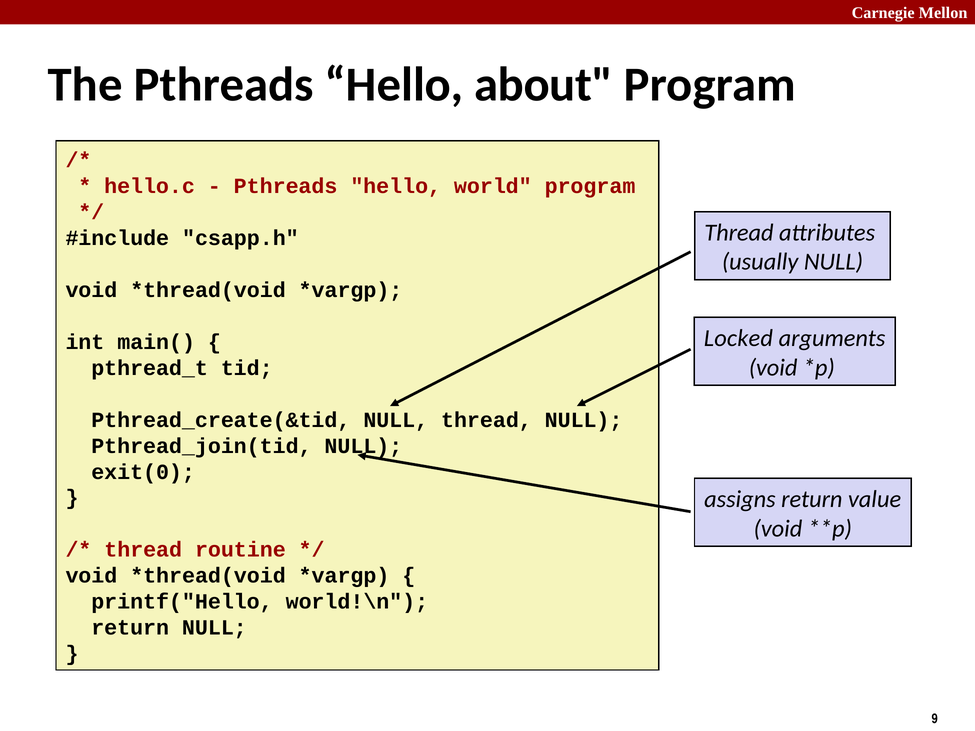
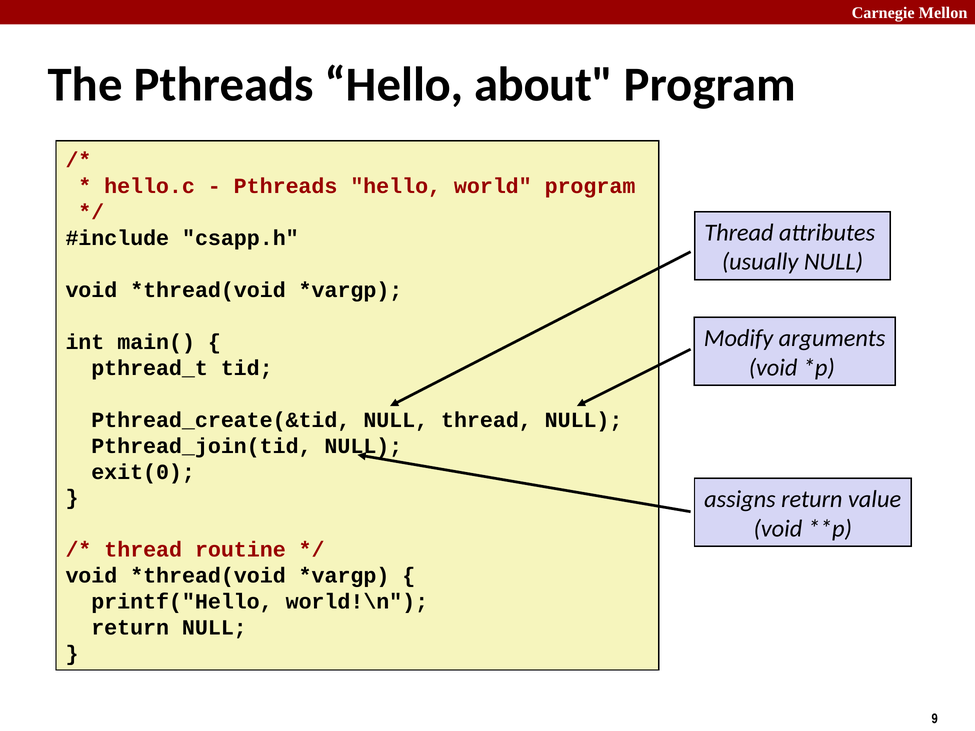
Locked: Locked -> Modify (739, 338)
